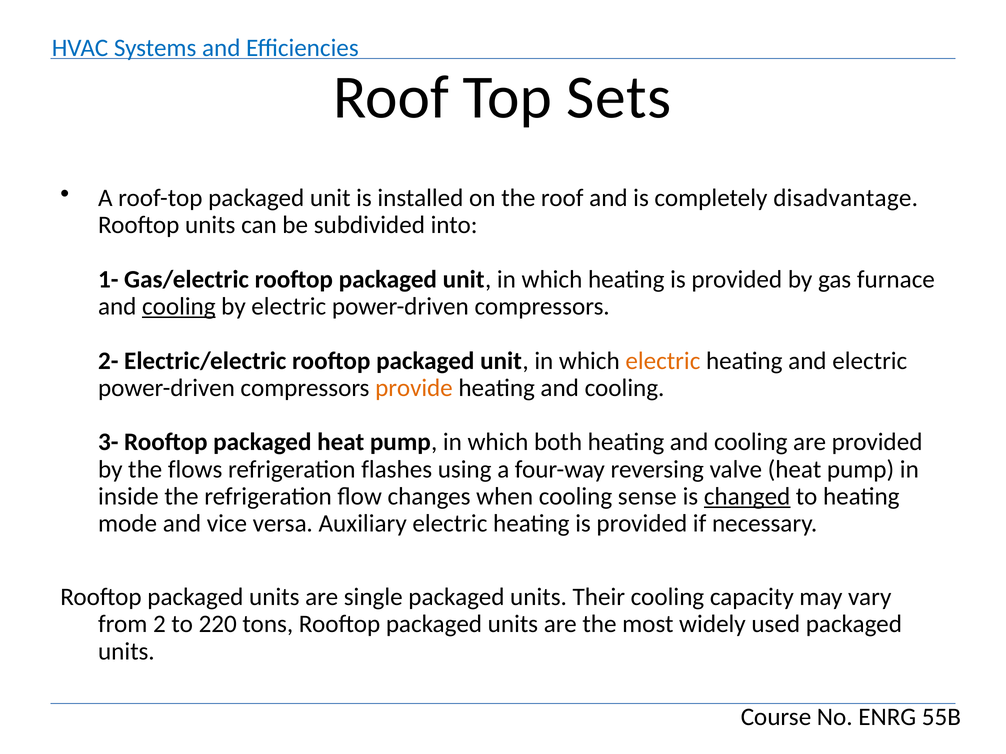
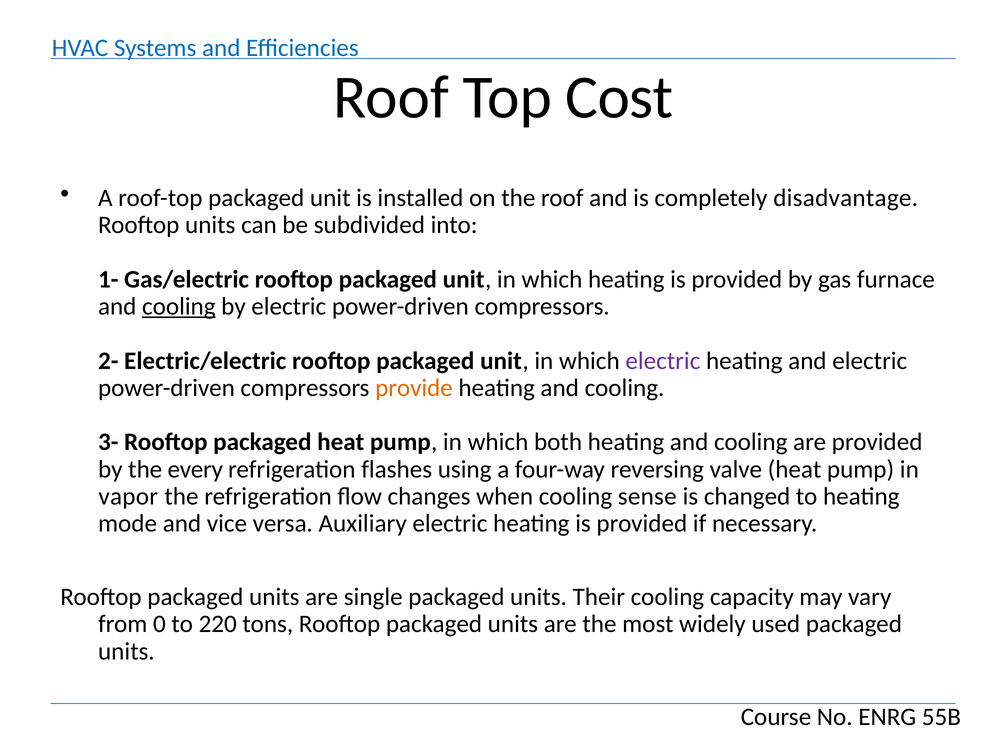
Sets: Sets -> Cost (619, 97)
electric colour: orange -> purple (663, 361)
flows: flows -> every (195, 470)
inside: inside -> vapor (128, 497)
changed underline: present -> none (747, 497)
2: 2 -> 0 (159, 625)
